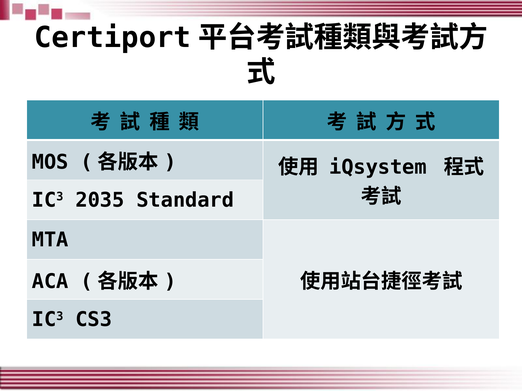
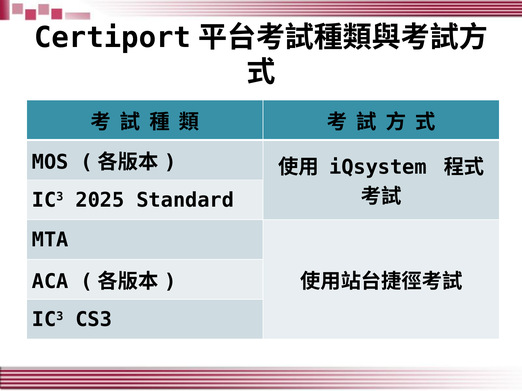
2035: 2035 -> 2025 (100, 200)
